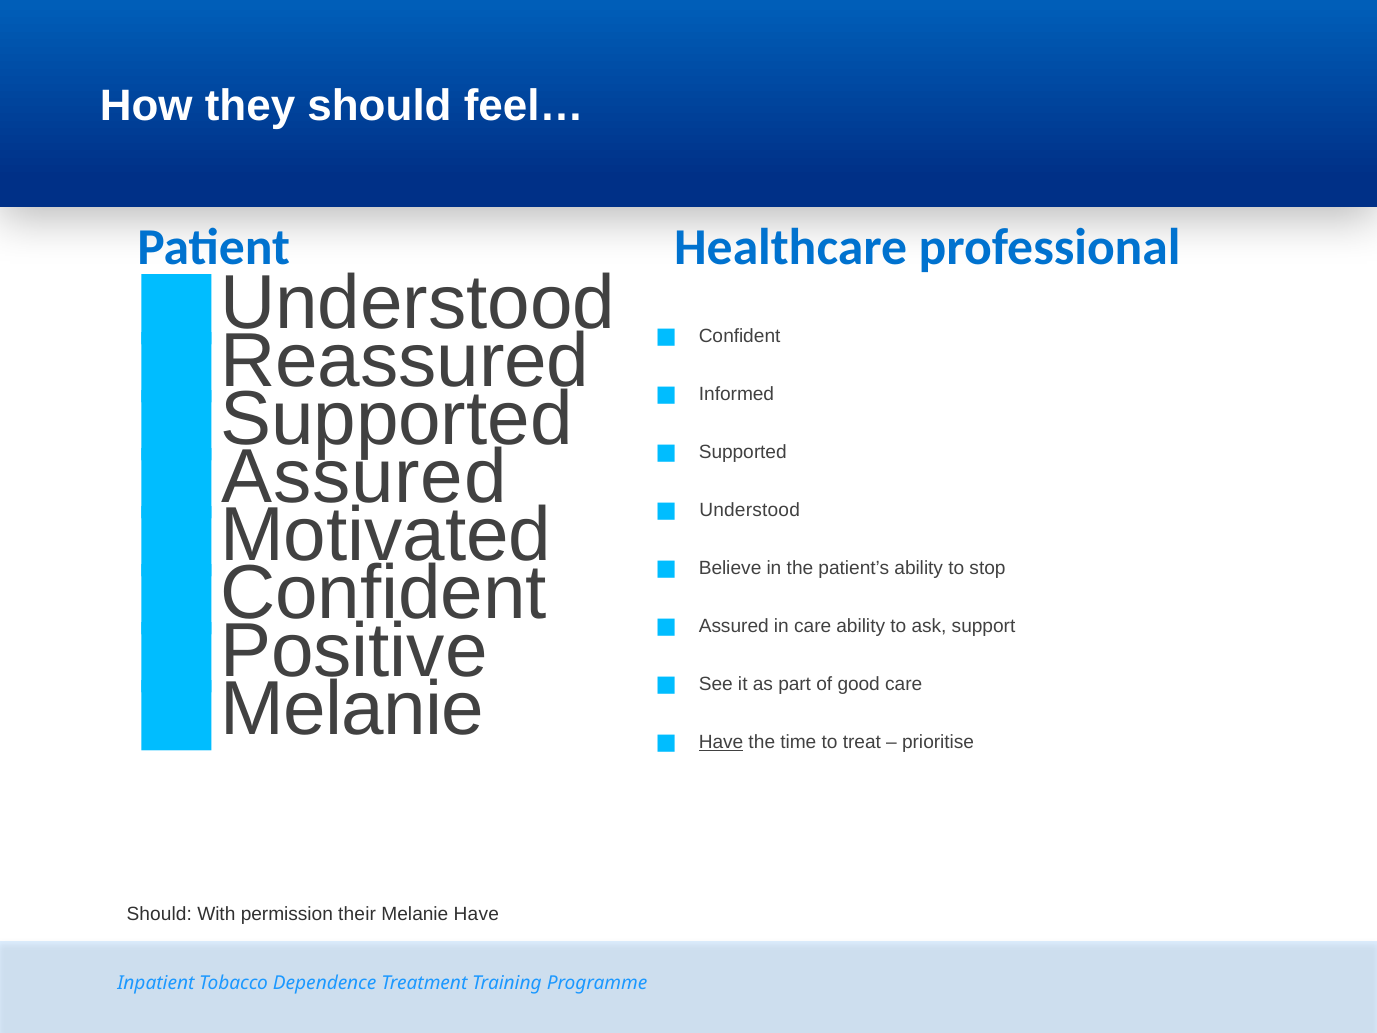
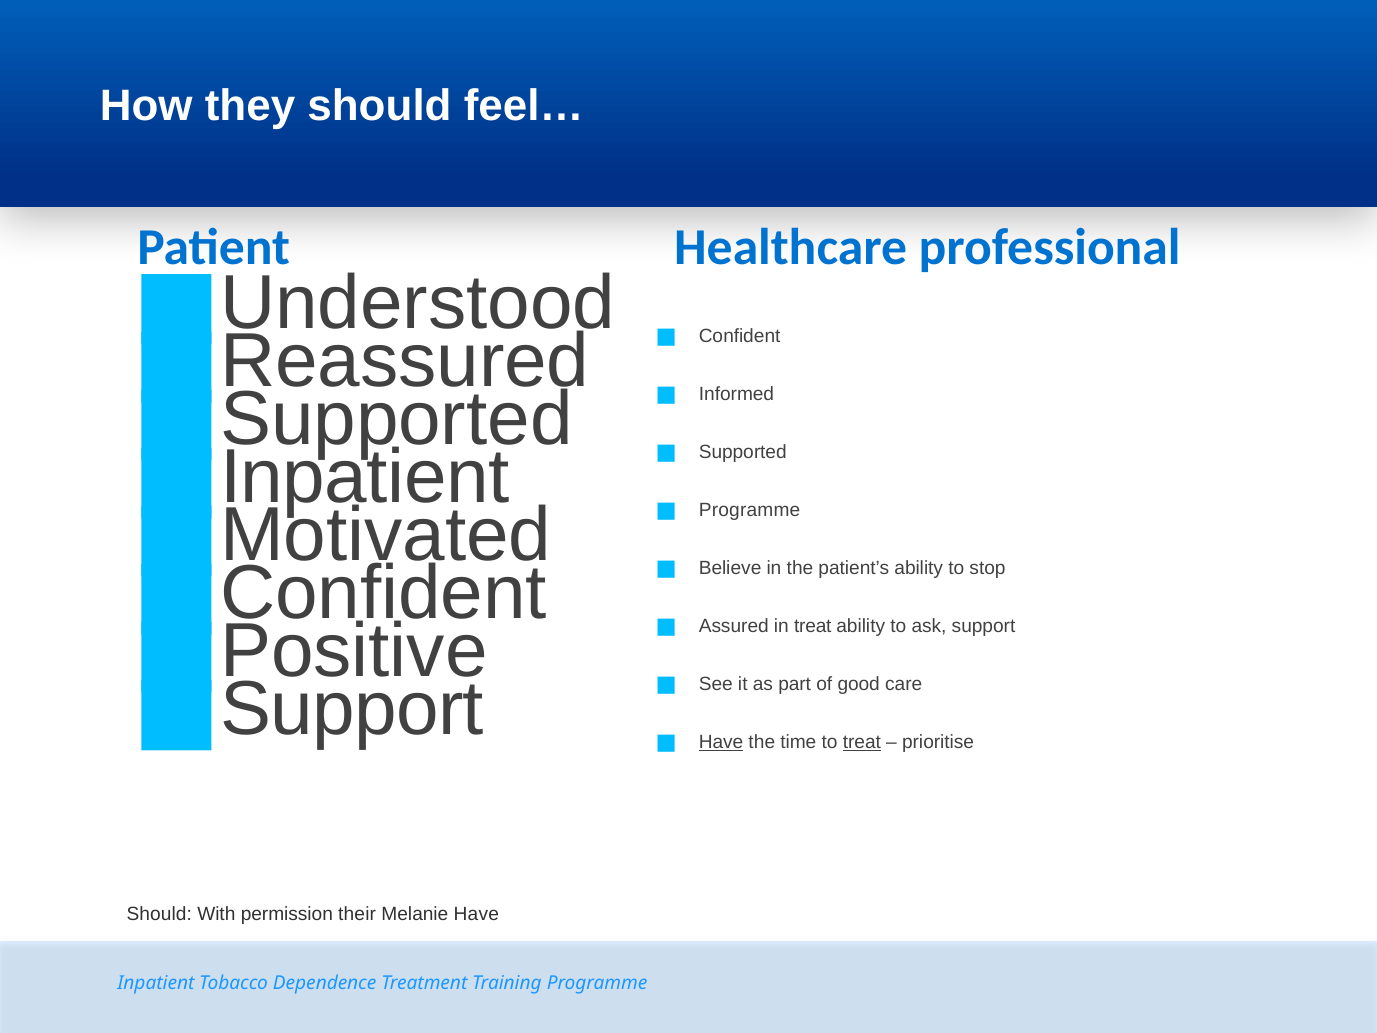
Assured: Assured -> Inpatient (365, 477)
Understood: Understood -> Programme (750, 510)
in care: care -> treat (813, 626)
Melanie: Melanie -> Support (352, 709)
treat underline: none -> present (862, 742)
